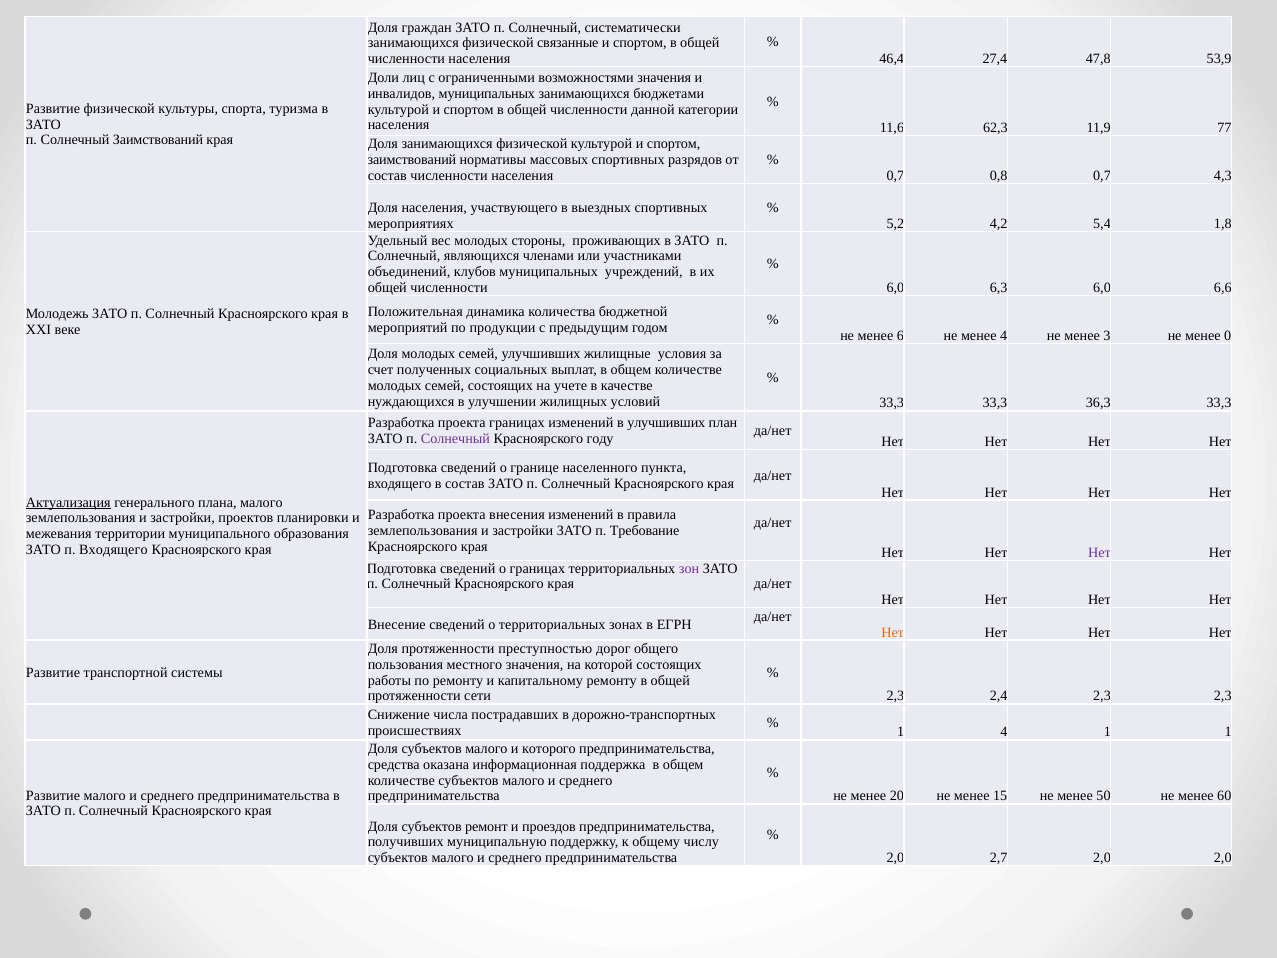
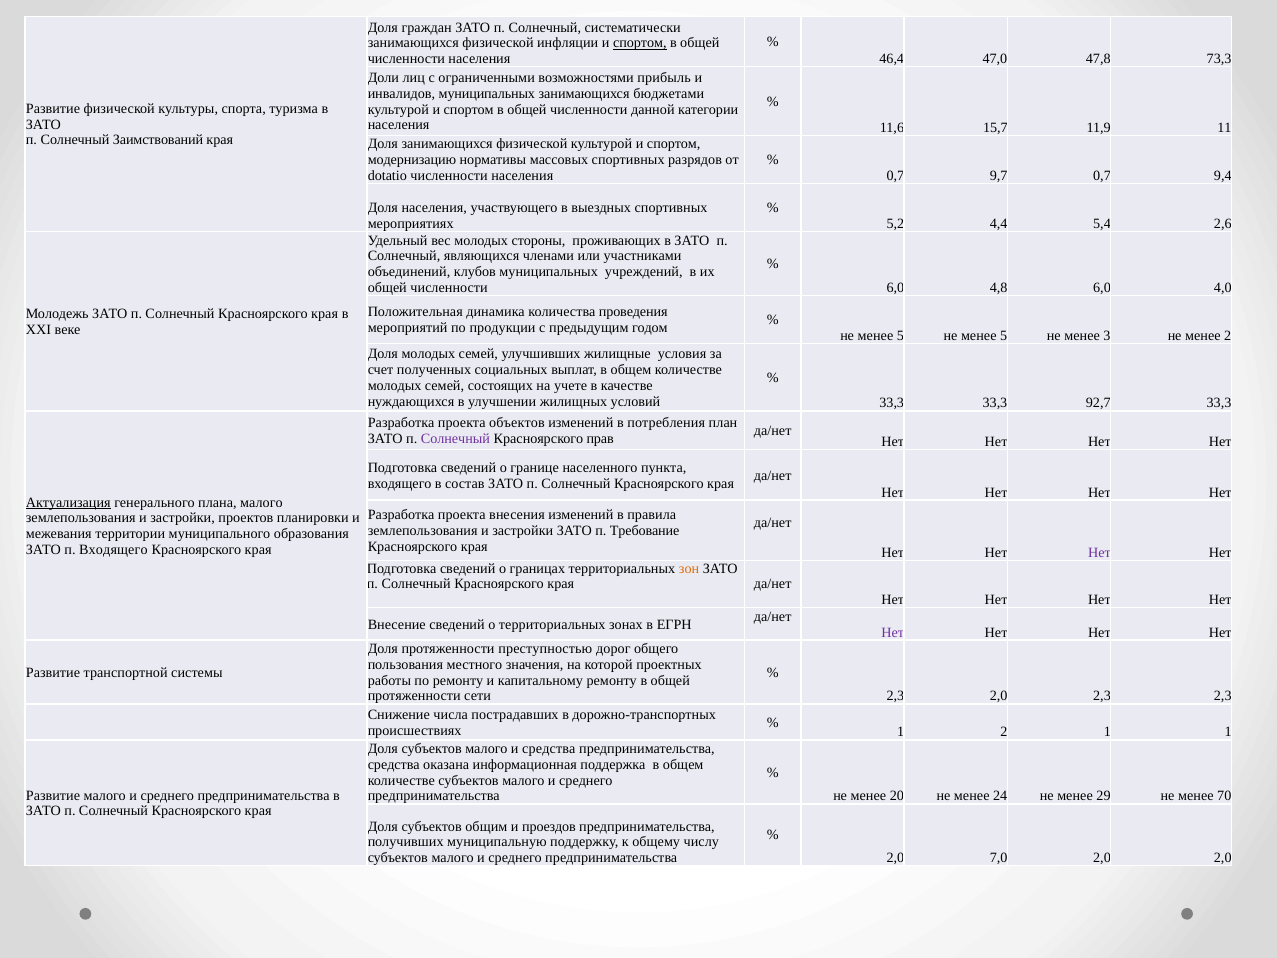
связанные: связанные -> инфляции (568, 43)
спортом underline: none -> present (640, 43)
27,4: 27,4 -> 47,0 (995, 59)
53,9: 53,9 -> 73,3 (1219, 59)
возможностями значения: значения -> прибыль (664, 78)
62,3: 62,3 -> 15,7 (995, 128)
77: 77 -> 11 (1224, 128)
заимствований: заимствований -> модернизацию (412, 160)
состав: состав -> dotatio (387, 176)
0,8: 0,8 -> 9,7 (999, 176)
4,3: 4,3 -> 9,4 (1223, 176)
4,2: 4,2 -> 4,4 (999, 224)
1,8: 1,8 -> 2,6 (1223, 224)
6,3: 6,3 -> 4,8 (999, 288)
6,6: 6,6 -> 4,0 (1223, 288)
бюджетной: бюджетной -> проведения (633, 312)
6: 6 -> 5 (900, 336)
4: 4 -> 5 (1004, 336)
менее 0: 0 -> 2 (1228, 336)
36,3: 36,3 -> 92,7 (1098, 403)
проекта границах: границах -> объектов (517, 423)
в улучшивших: улучшивших -> потребления (666, 423)
году: году -> прав (600, 439)
зон colour: purple -> orange (689, 568)
Нет colour: orange -> purple (893, 632)
которой состоящих: состоящих -> проектных (669, 664)
2,3 2,4: 2,4 -> 2,0 (999, 696)
1 4: 4 -> 2 (1004, 732)
и которого: которого -> средства (549, 749)
15: 15 -> 24 (1000, 796)
50: 50 -> 29 (1104, 796)
60: 60 -> 70 (1224, 796)
ремонт: ремонт -> общим (486, 826)
2,7: 2,7 -> 7,0 (999, 858)
